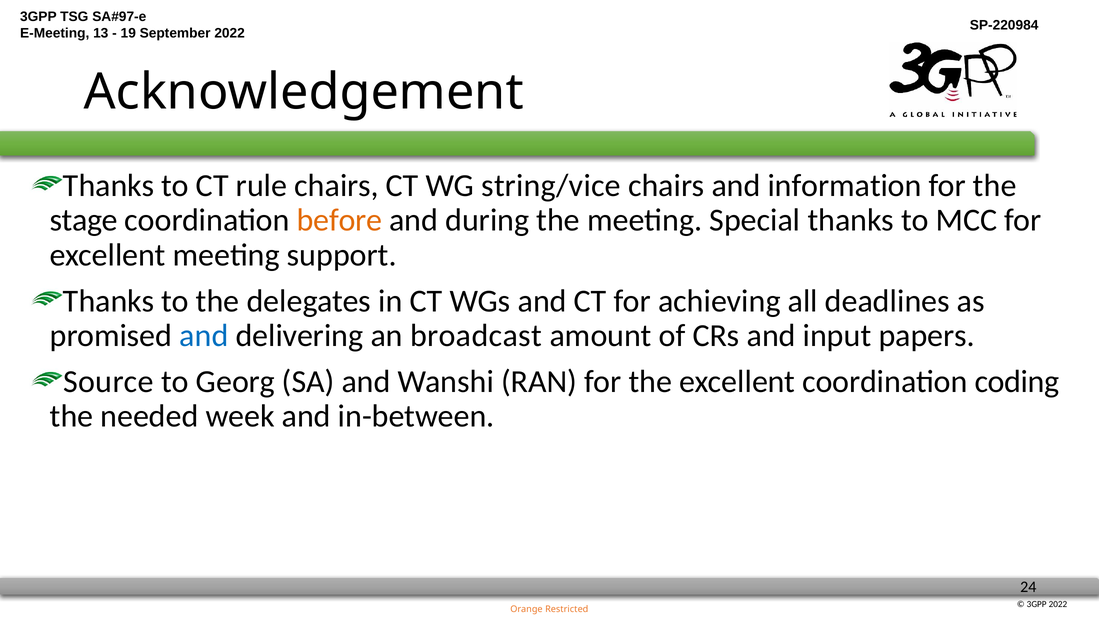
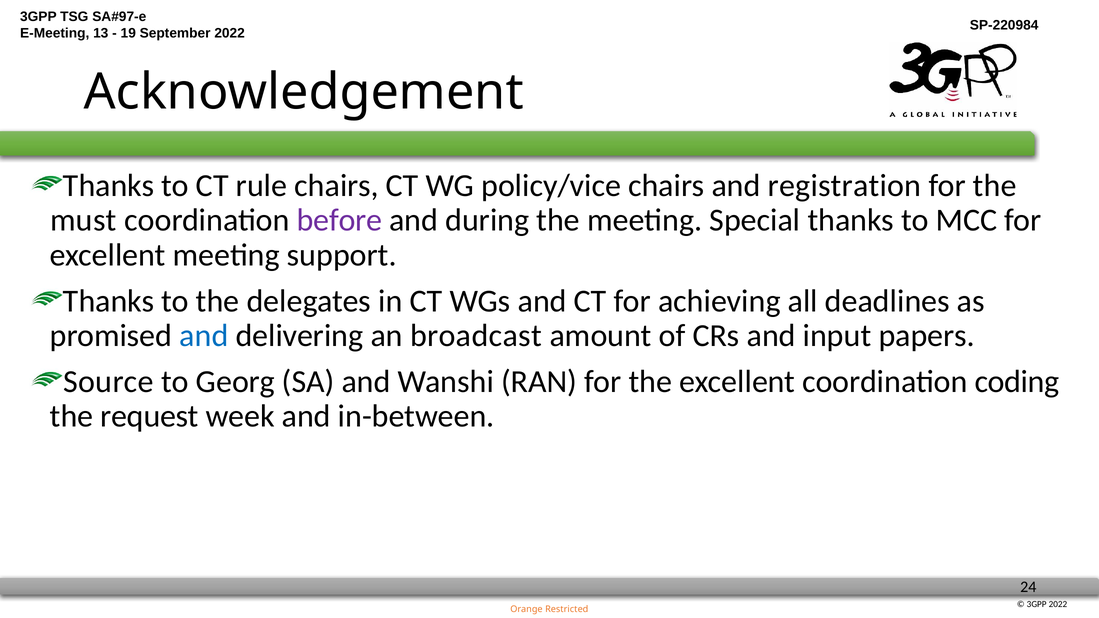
string/vice: string/vice -> policy/vice (551, 186)
information: information -> registration (844, 186)
stage: stage -> must (83, 220)
before colour: orange -> purple (340, 220)
needed: needed -> request (150, 416)
